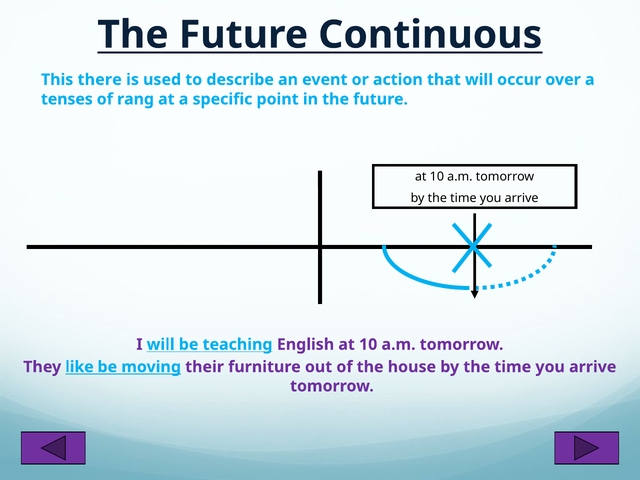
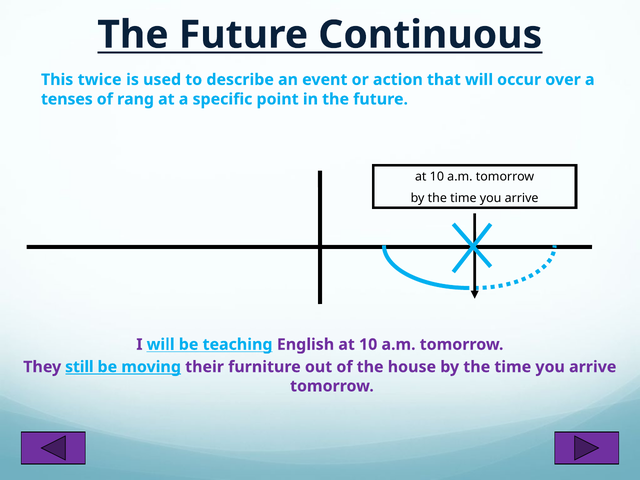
there: there -> twice (100, 80)
like: like -> still (79, 367)
